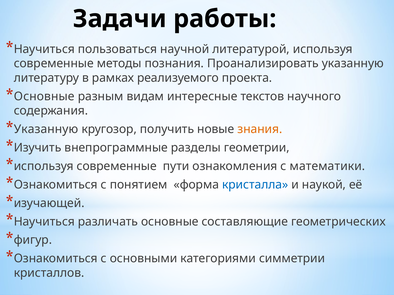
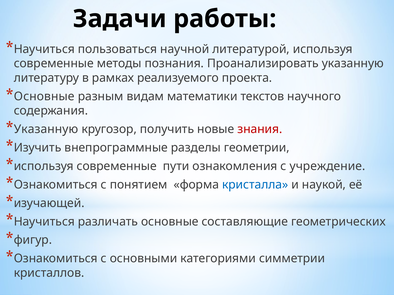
интересные: интересные -> математики (202, 97)
знания colour: orange -> red (260, 129)
математики: математики -> учреждение (327, 166)
